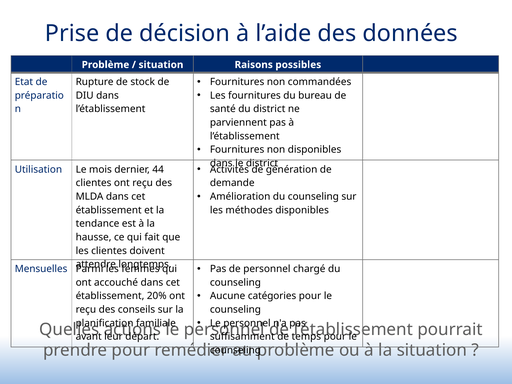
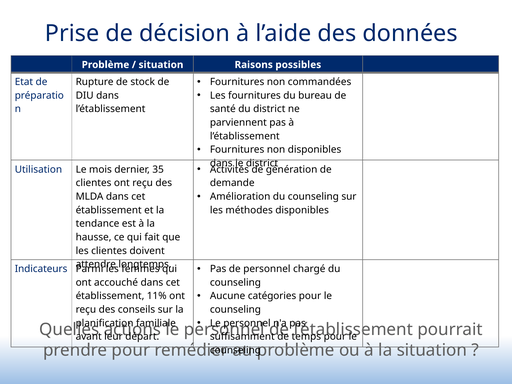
44: 44 -> 35 (158, 169)
Mensuelles: Mensuelles -> Indicateurs (41, 269)
20%: 20% -> 11% (157, 296)
